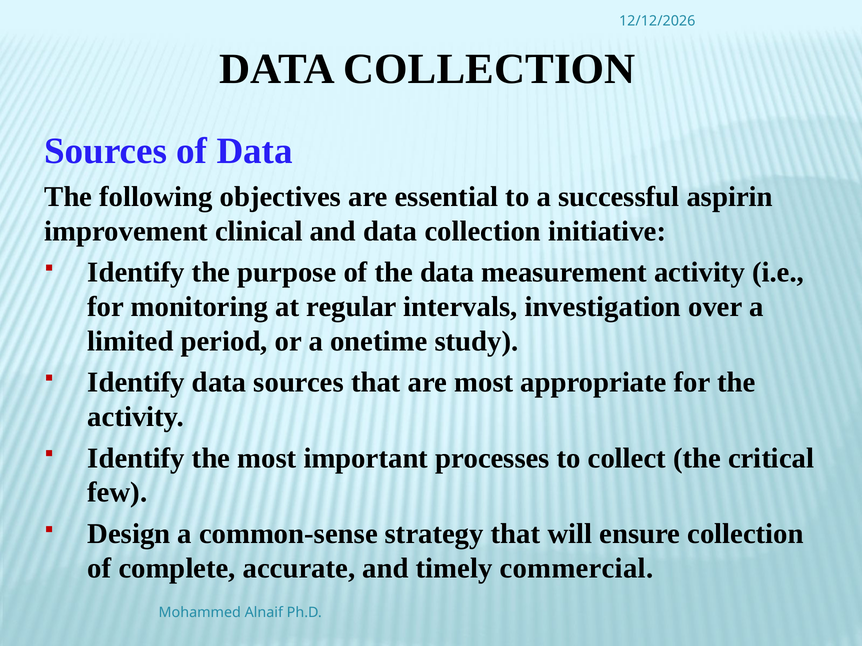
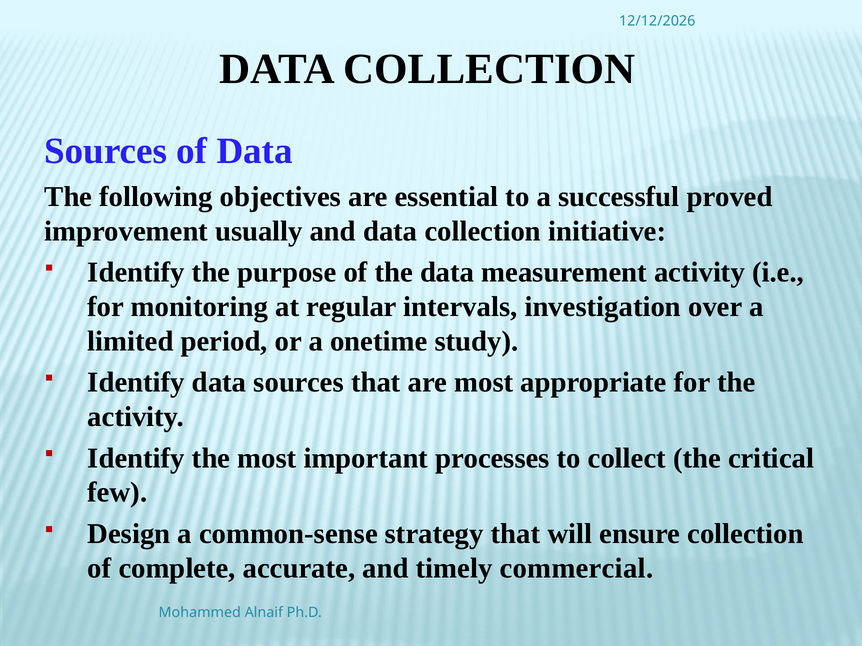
aspirin: aspirin -> proved (730, 197)
clinical: clinical -> usually (259, 231)
